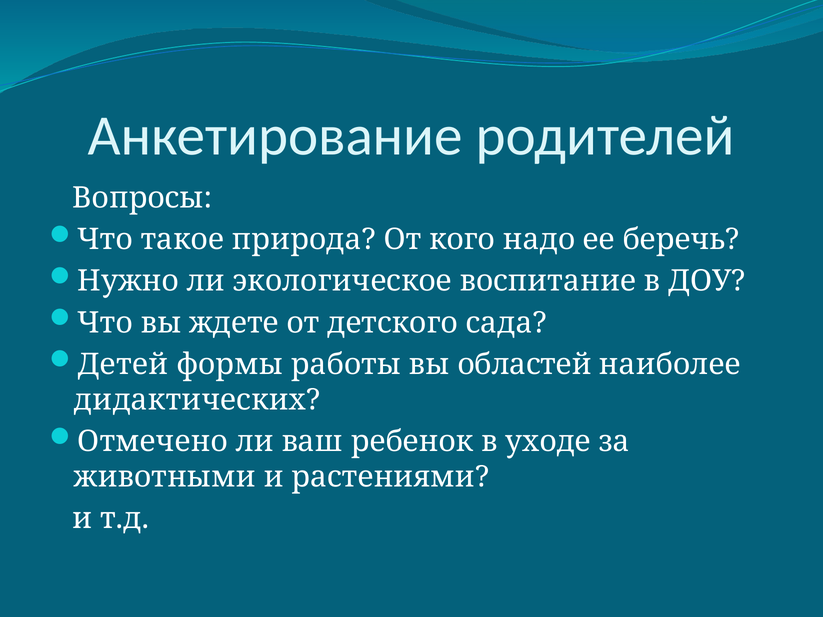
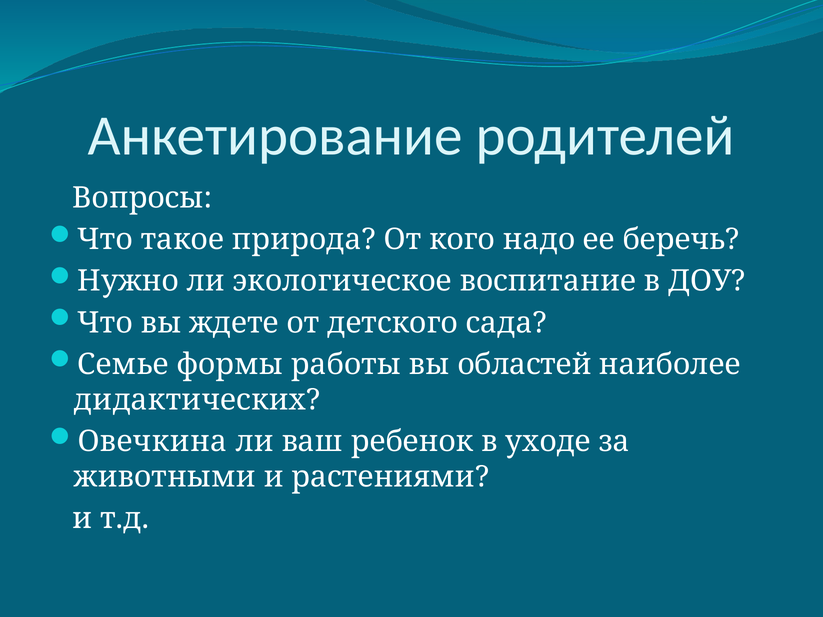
Детей: Детей -> Семье (123, 364)
Отмечено: Отмечено -> Овечкина (153, 442)
